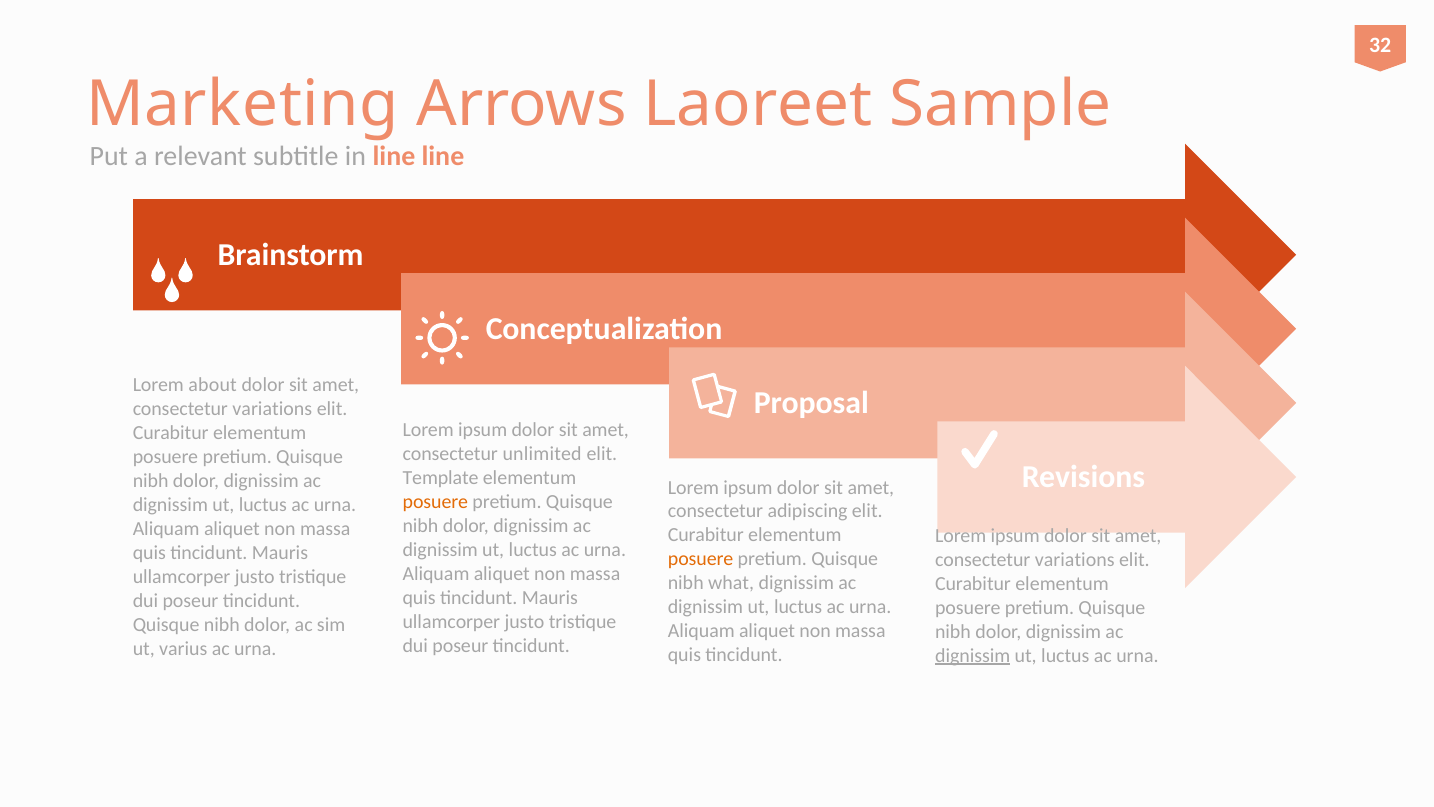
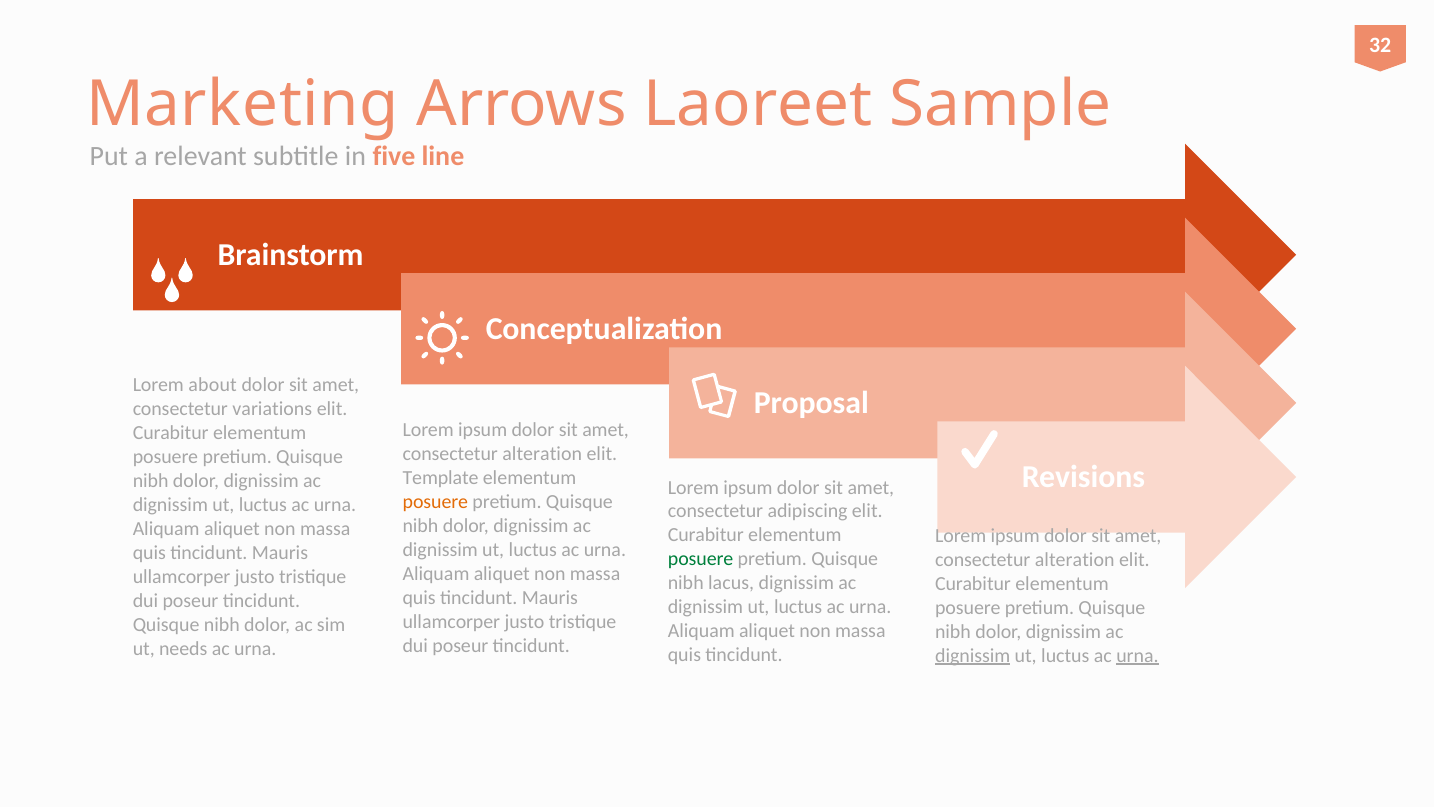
in line: line -> five (394, 156)
unlimited: unlimited -> alteration (542, 454)
posuere colour: orange -> green (701, 559)
variations: variations -> alteration (1075, 559)
what: what -> lacus (731, 583)
varius: varius -> needs (183, 648)
urna underline: none -> present (1137, 655)
